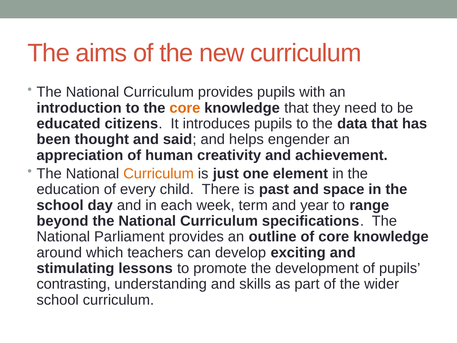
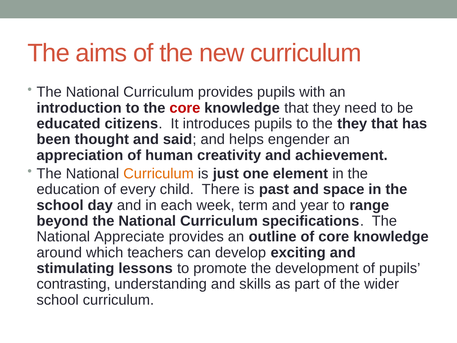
core colour: orange -> red (185, 108)
the data: data -> they (352, 124)
Parliament: Parliament -> Appreciate (129, 237)
